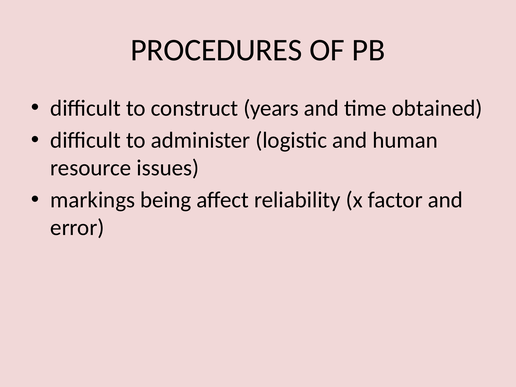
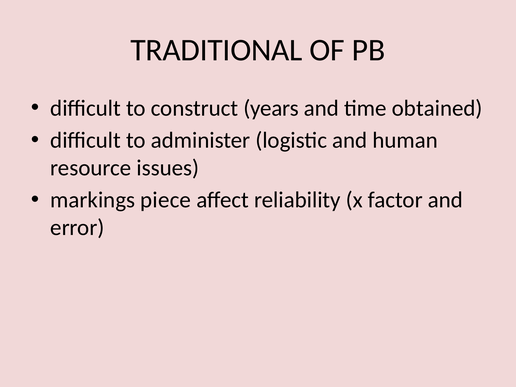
PROCEDURES: PROCEDURES -> TRADITIONAL (216, 50)
being: being -> piece (166, 200)
